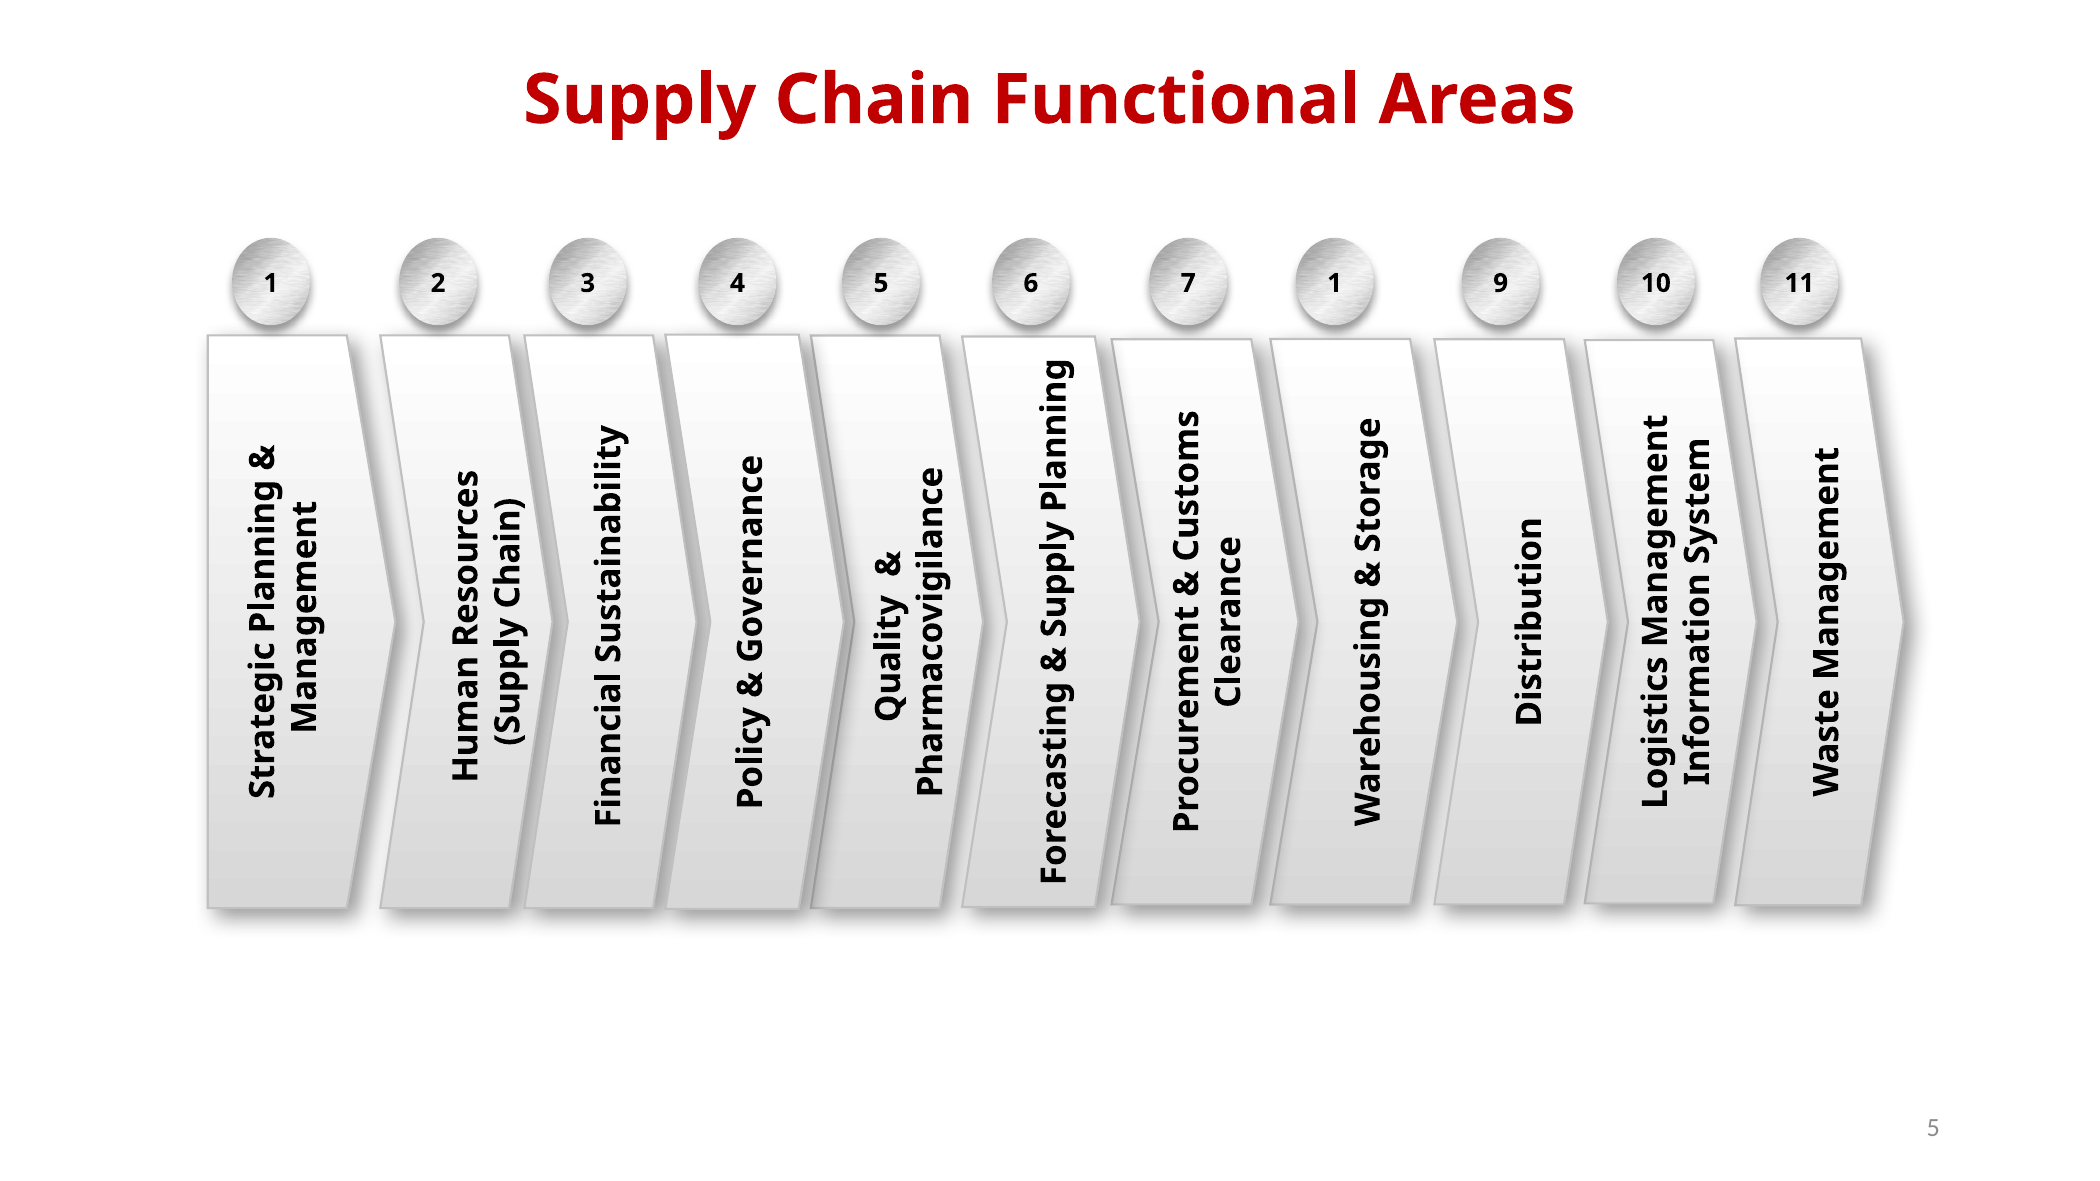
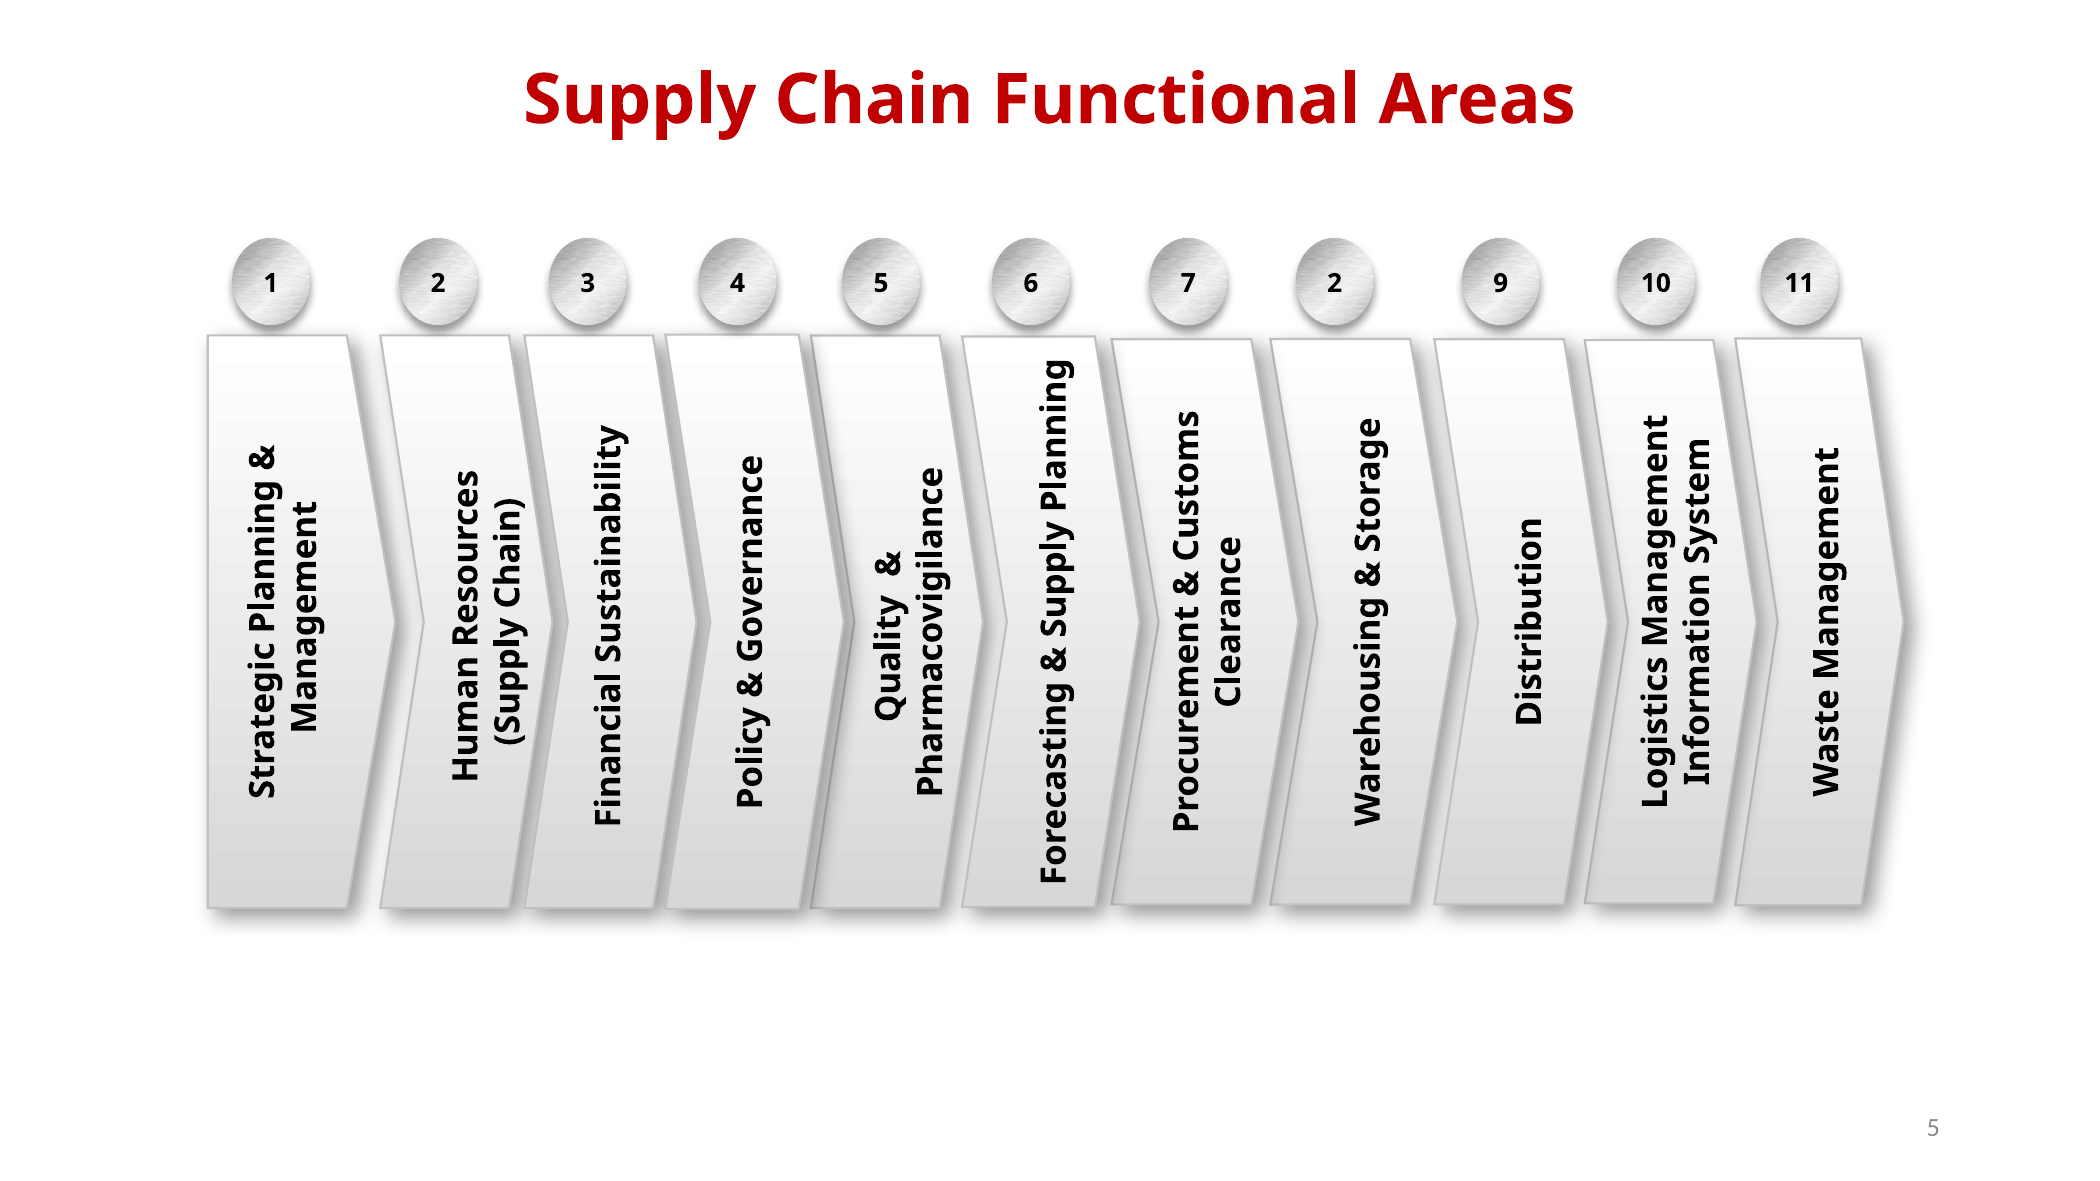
7 1: 1 -> 2 (1335, 283)
